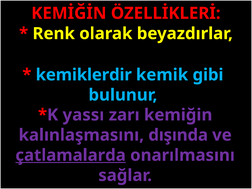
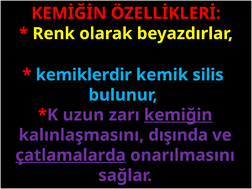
gibi: gibi -> silis (208, 75)
yassı: yassı -> uzun (83, 115)
kemiğin underline: none -> present (178, 115)
